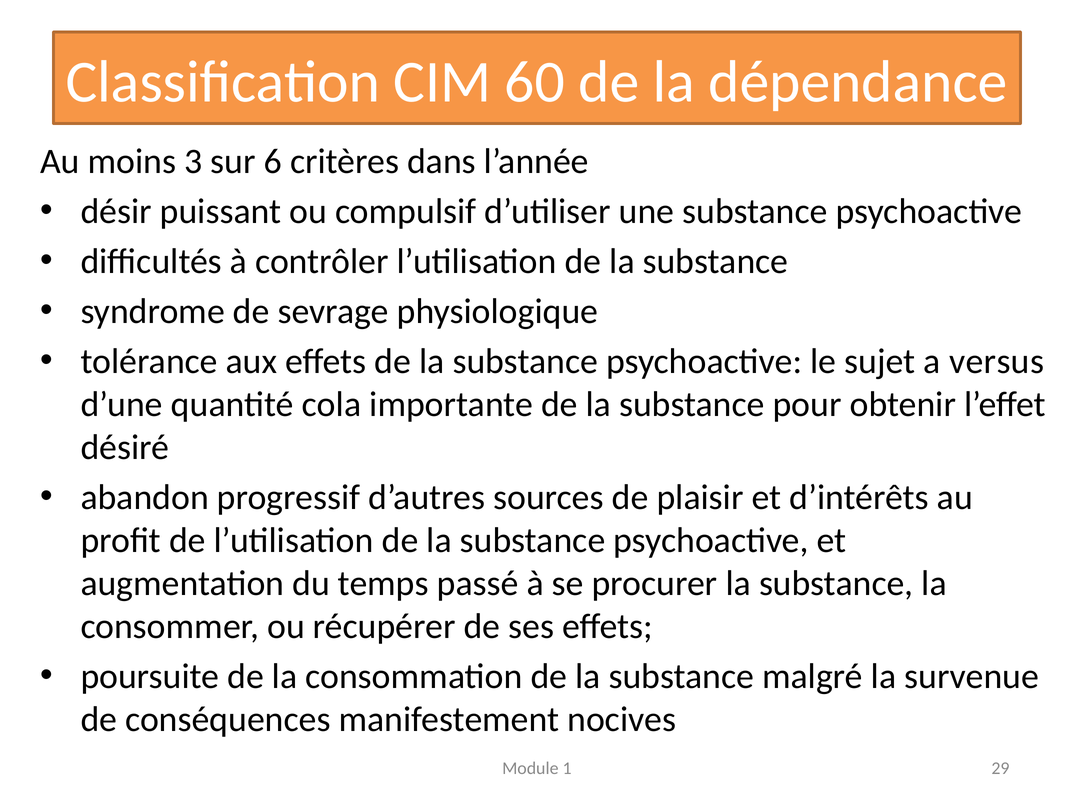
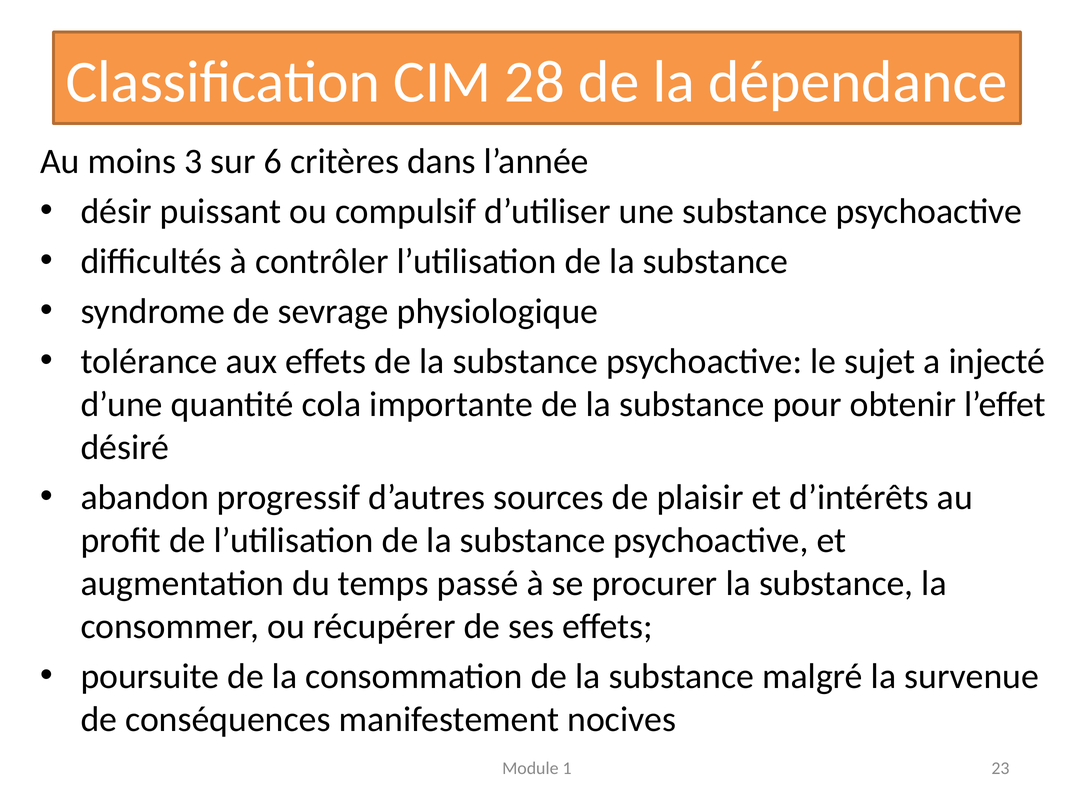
60: 60 -> 28 (535, 82)
versus: versus -> injecté (997, 362)
29: 29 -> 23 (1000, 769)
